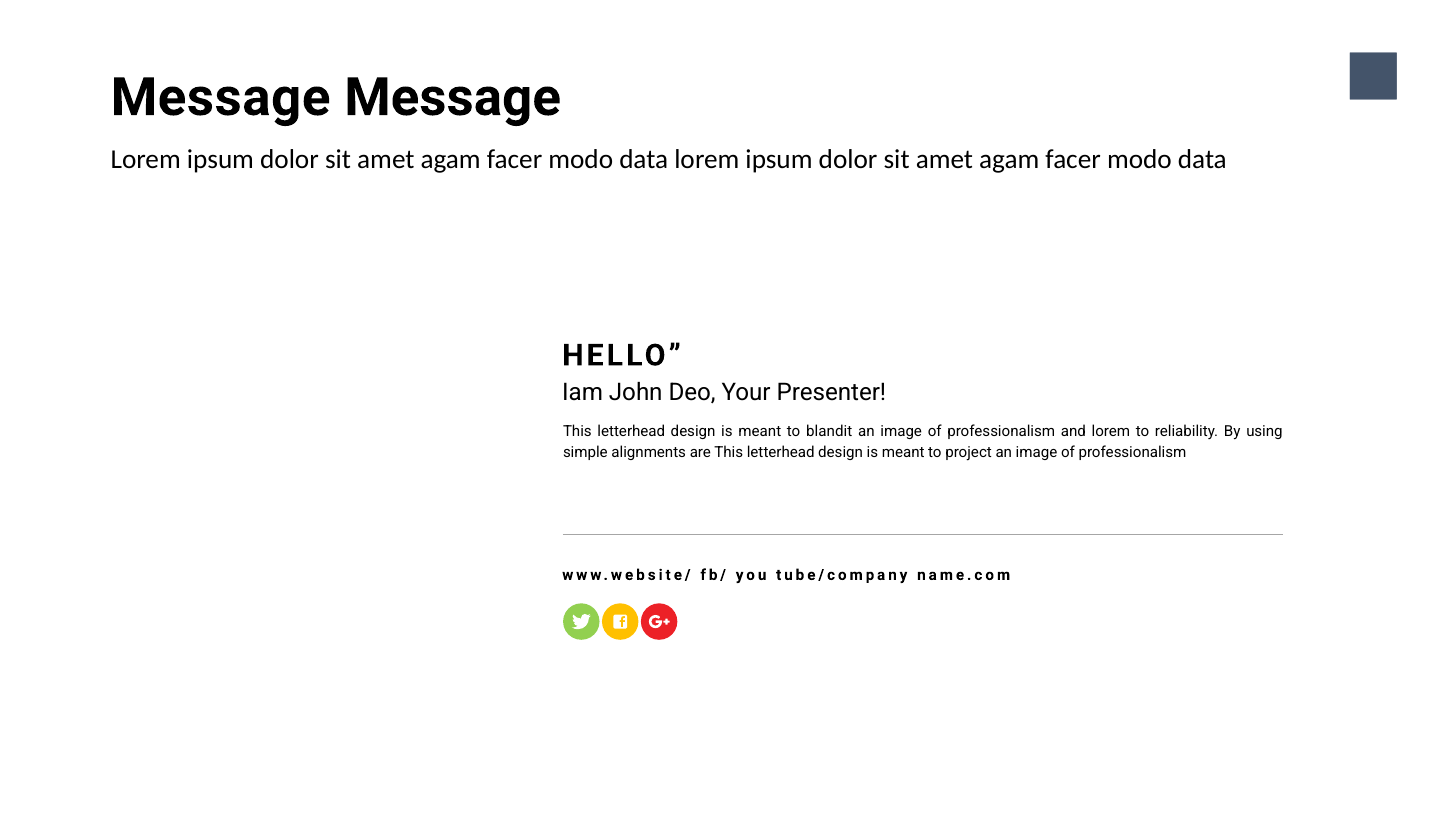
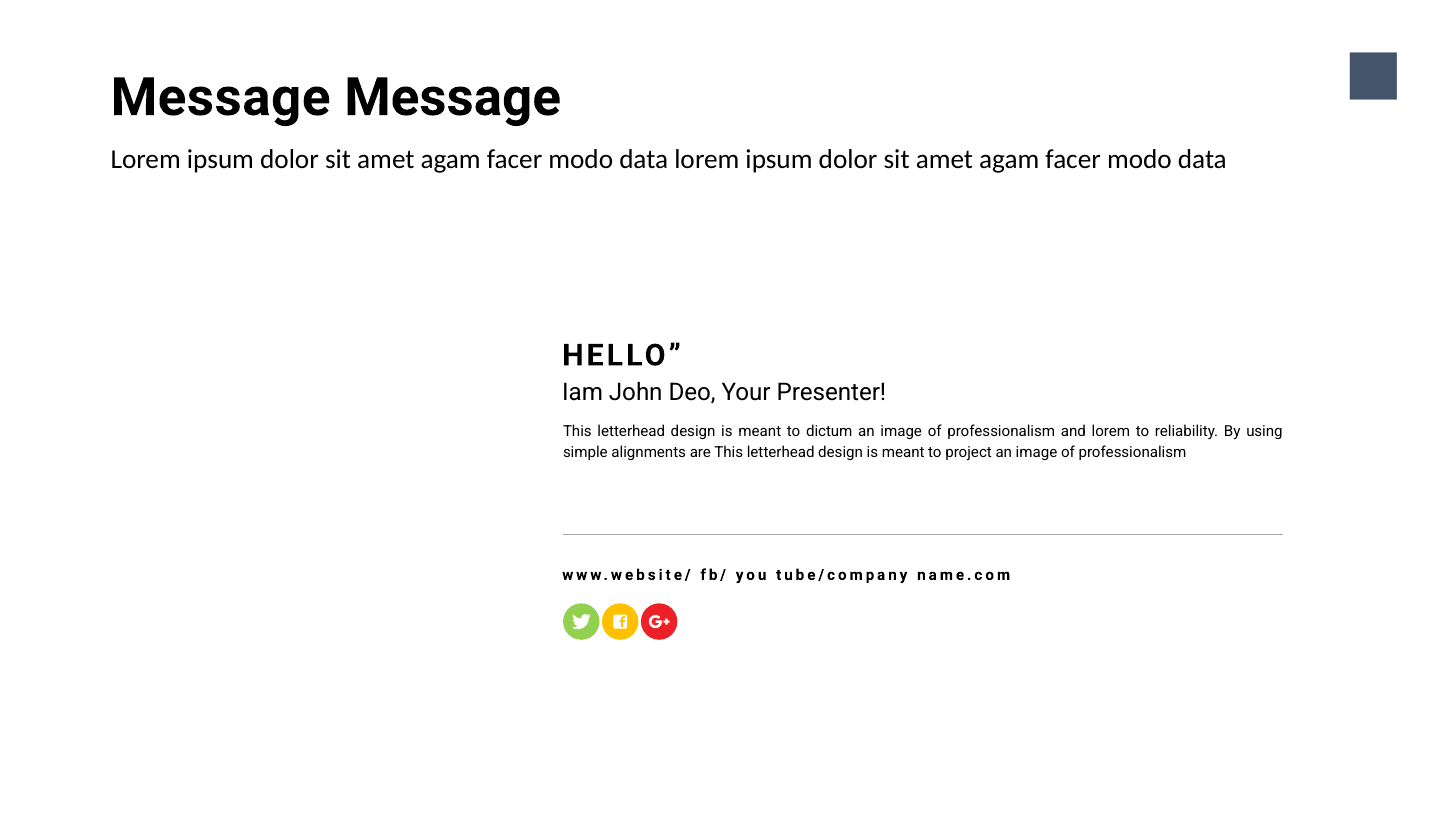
blandit: blandit -> dictum (829, 431)
